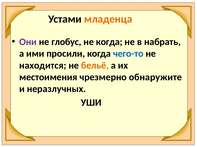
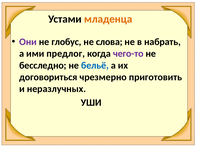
не когда: когда -> слова (109, 42)
просили: просили -> предлог (66, 54)
чего-то colour: blue -> purple (128, 54)
находится: находится -> бесследно (43, 66)
бельё colour: orange -> blue (95, 66)
местоимения: местоимения -> договориться (48, 78)
обнаружите: обнаружите -> приготовить (155, 78)
